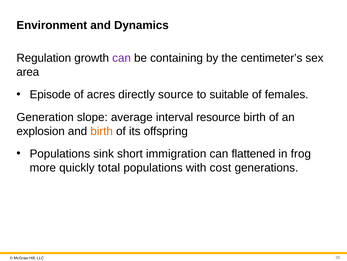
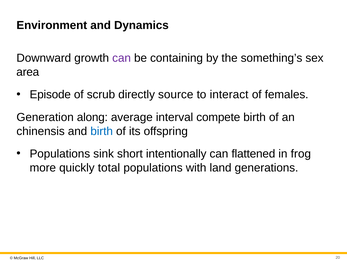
Regulation: Regulation -> Downward (44, 58)
centimeter’s: centimeter’s -> something’s (272, 58)
acres: acres -> scrub (101, 94)
suitable: suitable -> interact (229, 94)
slope: slope -> along (92, 117)
resource: resource -> compete (218, 117)
explosion: explosion -> chinensis (41, 131)
birth colour: orange -> blue (102, 131)
immigration: immigration -> intentionally (176, 153)
cost: cost -> land (221, 167)
